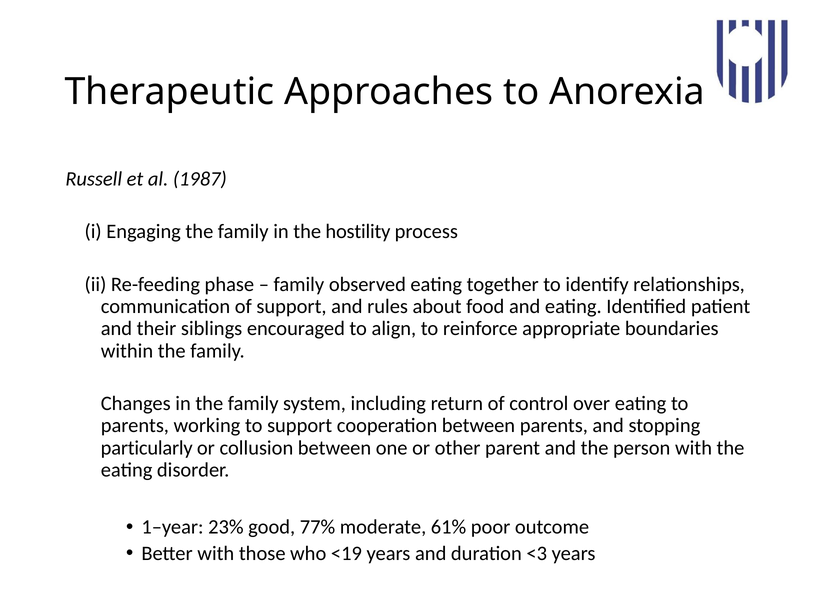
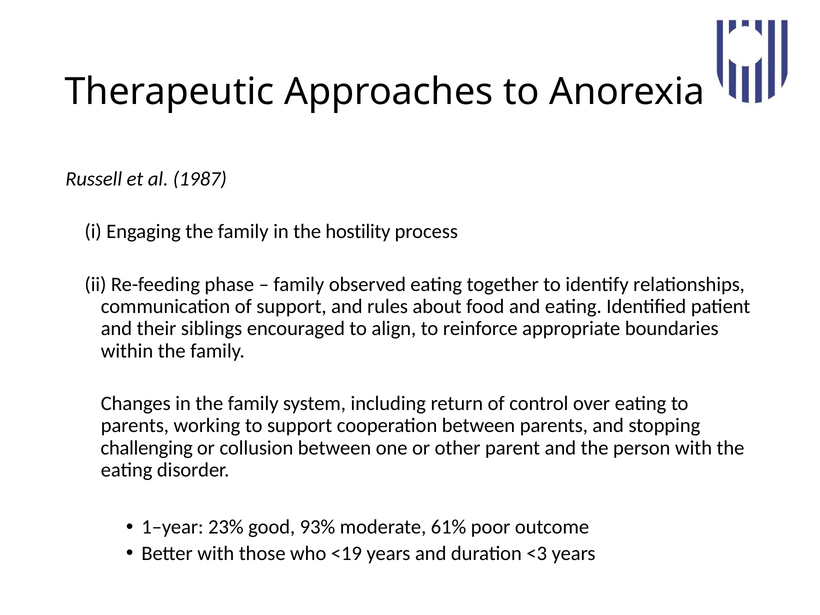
particularly: particularly -> challenging (147, 448)
77%: 77% -> 93% (317, 527)
